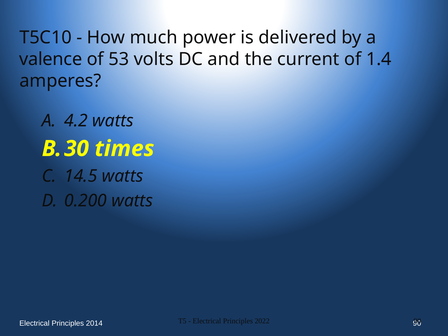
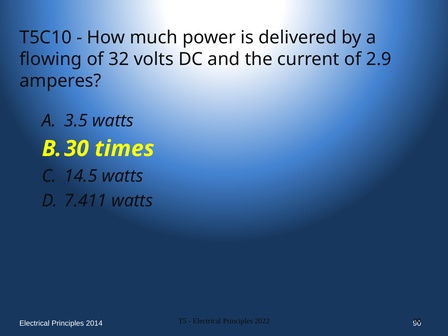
valence: valence -> flowing (51, 59)
53: 53 -> 32 (119, 59)
1.4: 1.4 -> 2.9 (379, 59)
4.2: 4.2 -> 3.5 (76, 121)
0.200: 0.200 -> 7.411 (86, 201)
